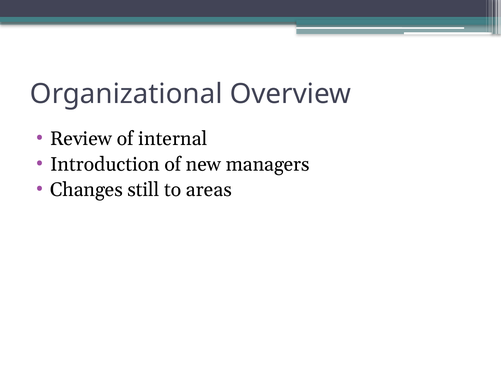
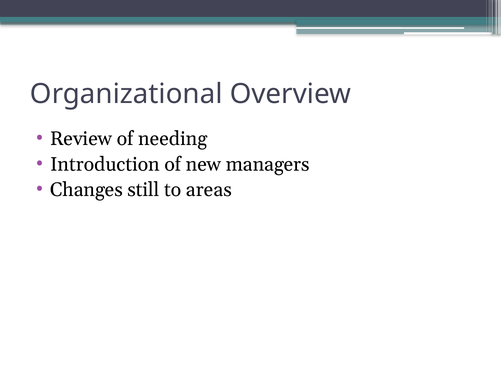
internal: internal -> needing (173, 139)
